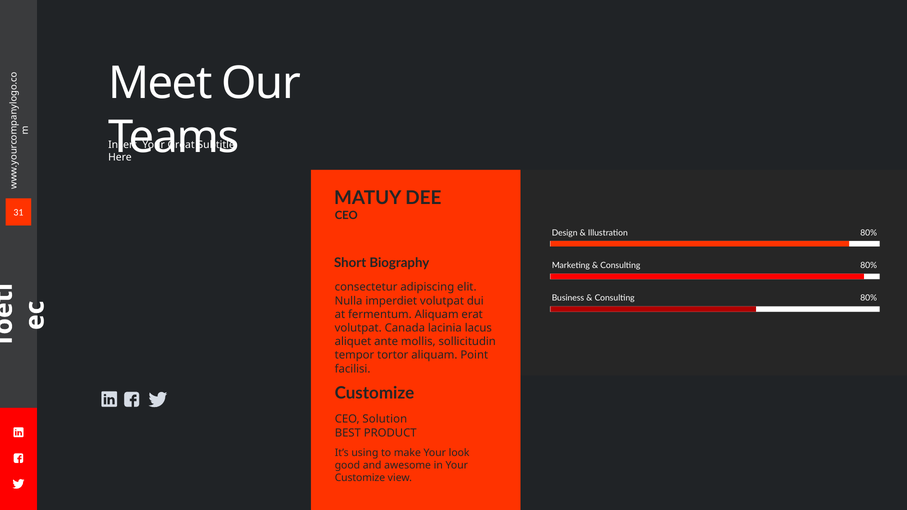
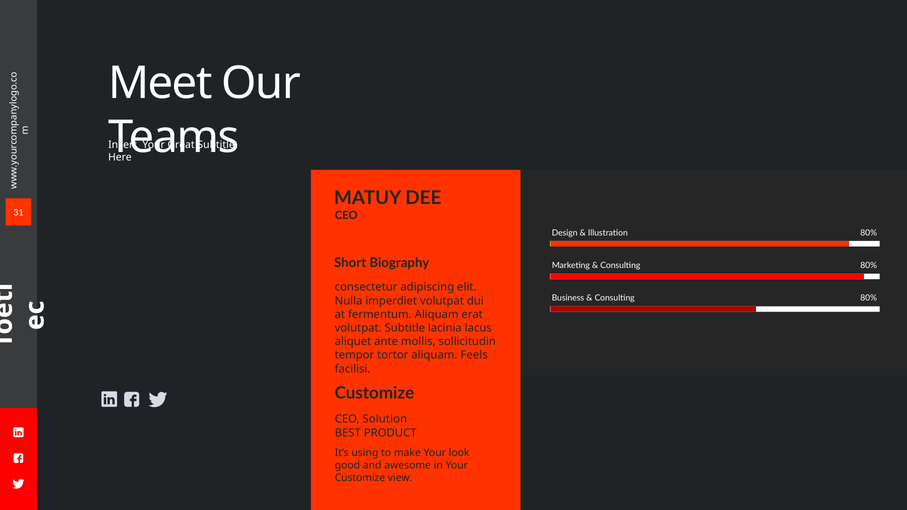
volutpat Canada: Canada -> Subtitle (405, 328)
Point: Point -> Feels (474, 355)
